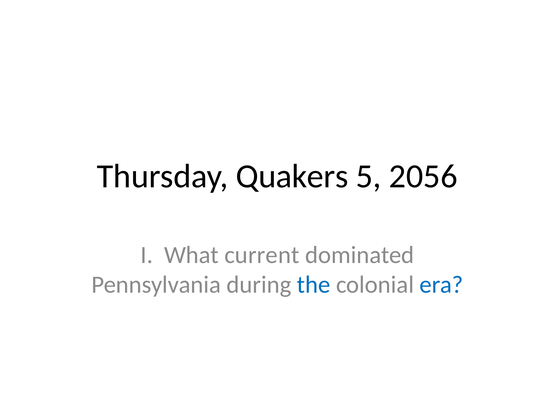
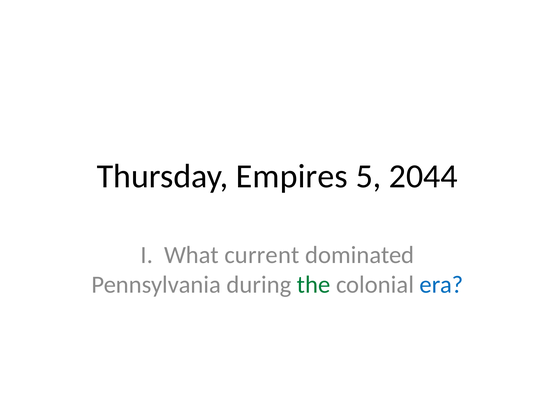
Quakers: Quakers -> Empires (292, 176)
2056: 2056 -> 2044 (423, 176)
the colour: blue -> green (314, 285)
